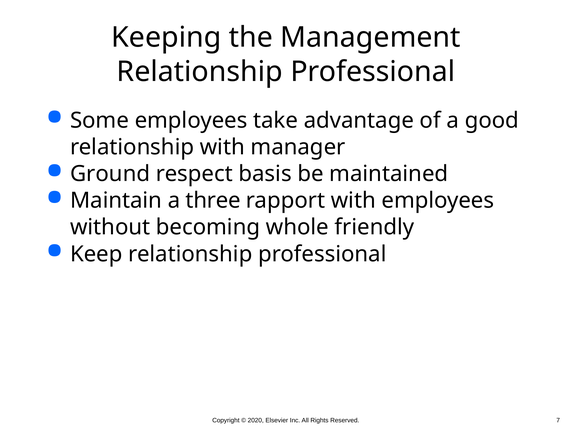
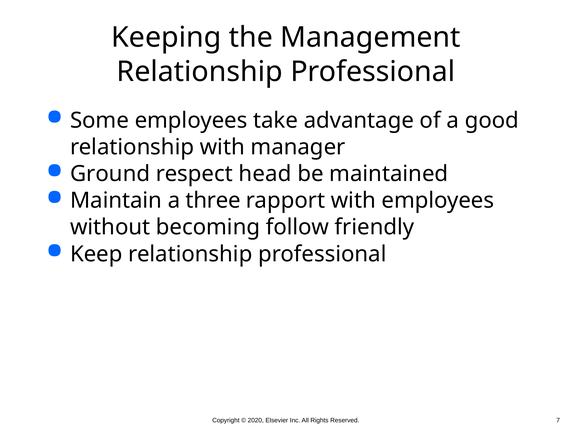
basis: basis -> head (265, 174)
whole: whole -> follow (297, 227)
